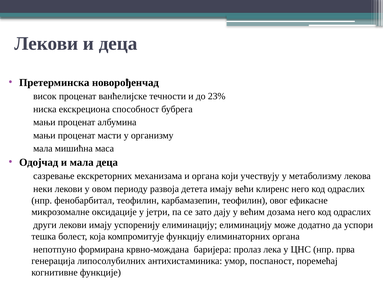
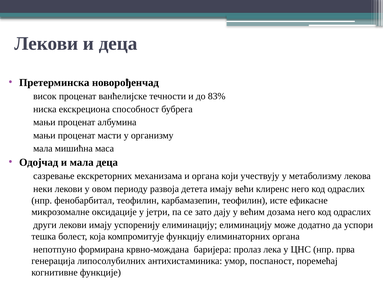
23%: 23% -> 83% (217, 96)
овог: овог -> исте (279, 201)
